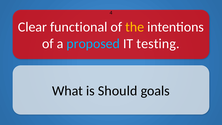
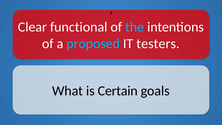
the colour: yellow -> light blue (135, 27)
testing: testing -> testers (158, 44)
Should: Should -> Certain (118, 91)
